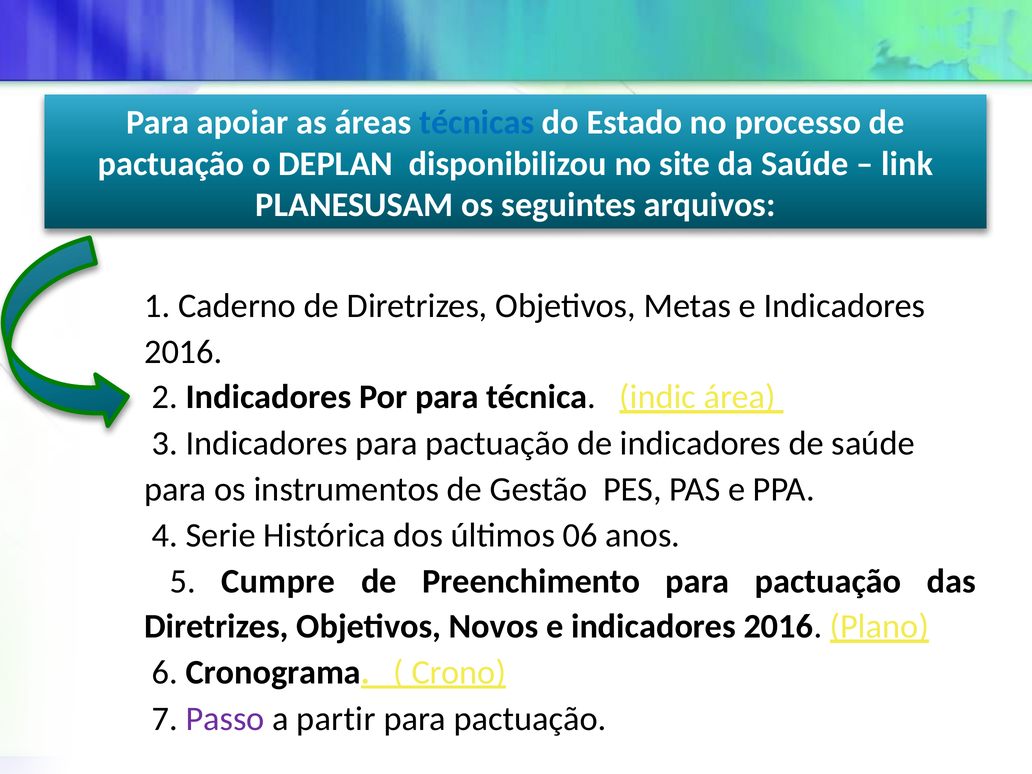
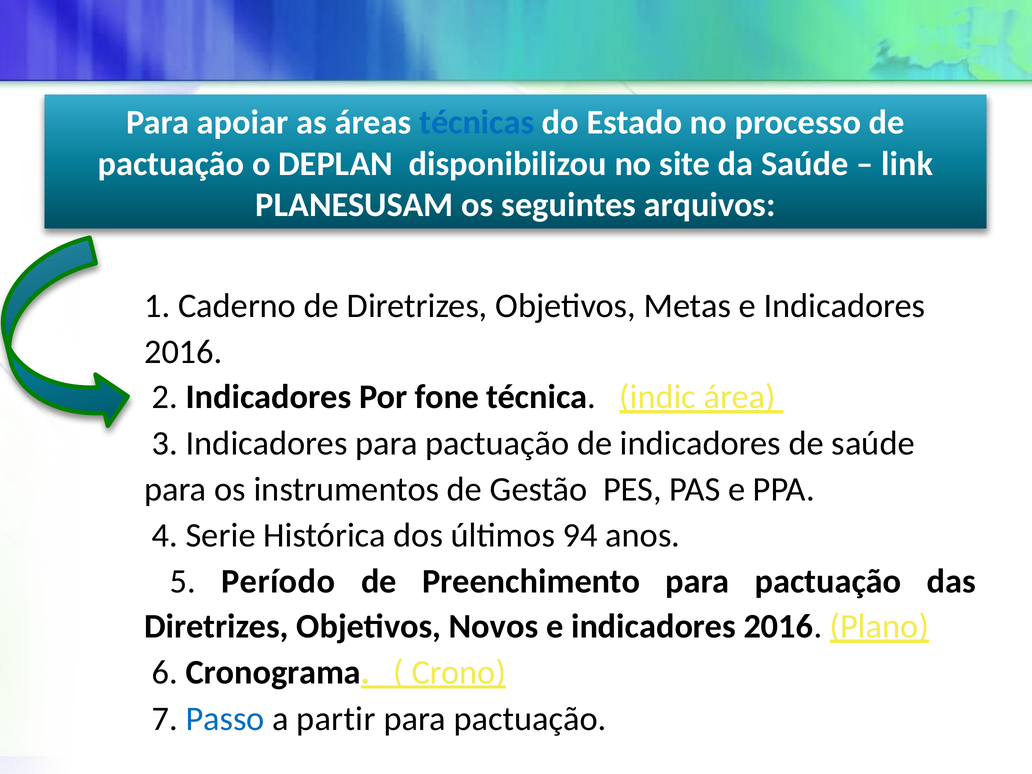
Por para: para -> fone (447, 397)
06: 06 -> 94 (580, 535)
Cumpre: Cumpre -> Período (278, 581)
Passo colour: purple -> blue (225, 719)
